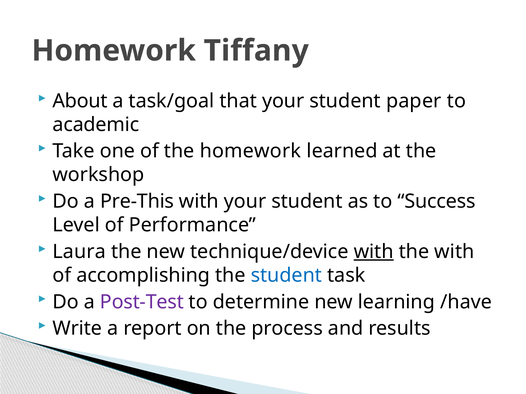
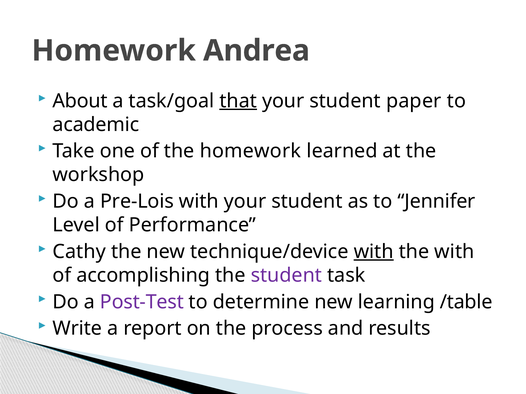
Tiffany: Tiffany -> Andrea (256, 51)
that underline: none -> present (238, 101)
Pre-This: Pre-This -> Pre-Lois (137, 202)
Success: Success -> Jennifer (437, 202)
Laura: Laura -> Cathy (79, 252)
student colour: blue -> purple (286, 276)
/have: /have -> /table (466, 302)
